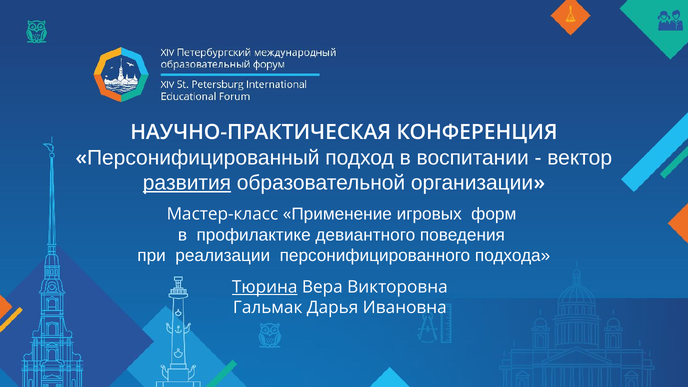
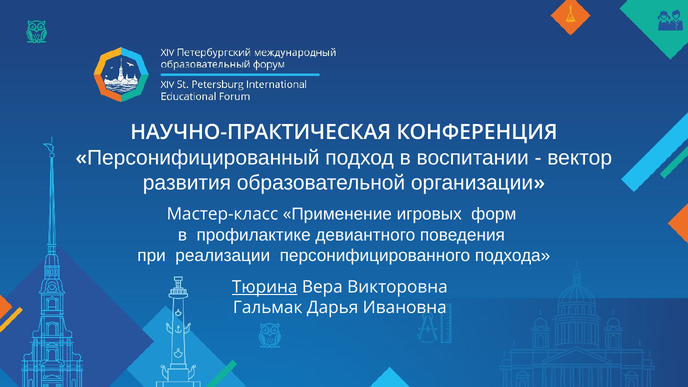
развития underline: present -> none (187, 183)
